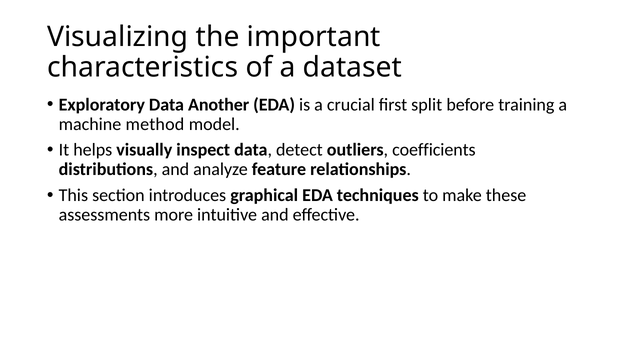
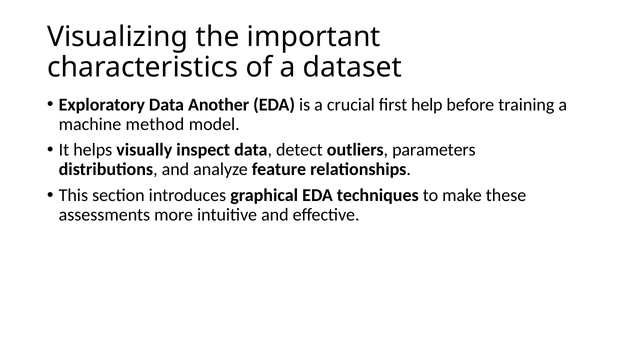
split: split -> help (427, 104)
coefficients: coefficients -> parameters (434, 150)
